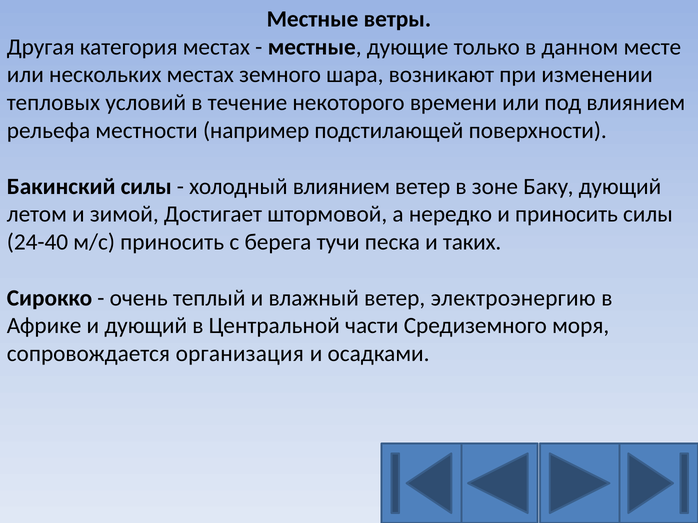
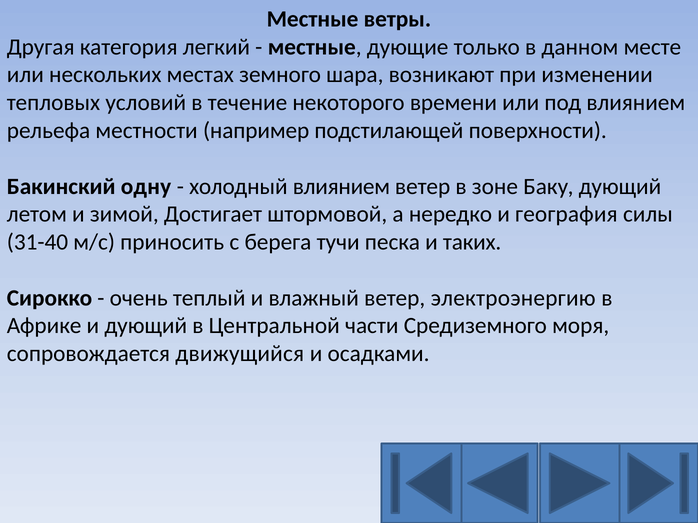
категория местах: местах -> легкий (216, 47)
Бакинский силы: силы -> одну (146, 187)
и приносить: приносить -> география (566, 214)
24-40: 24-40 -> 31-40 (37, 242)
организация: организация -> движущийся (240, 354)
